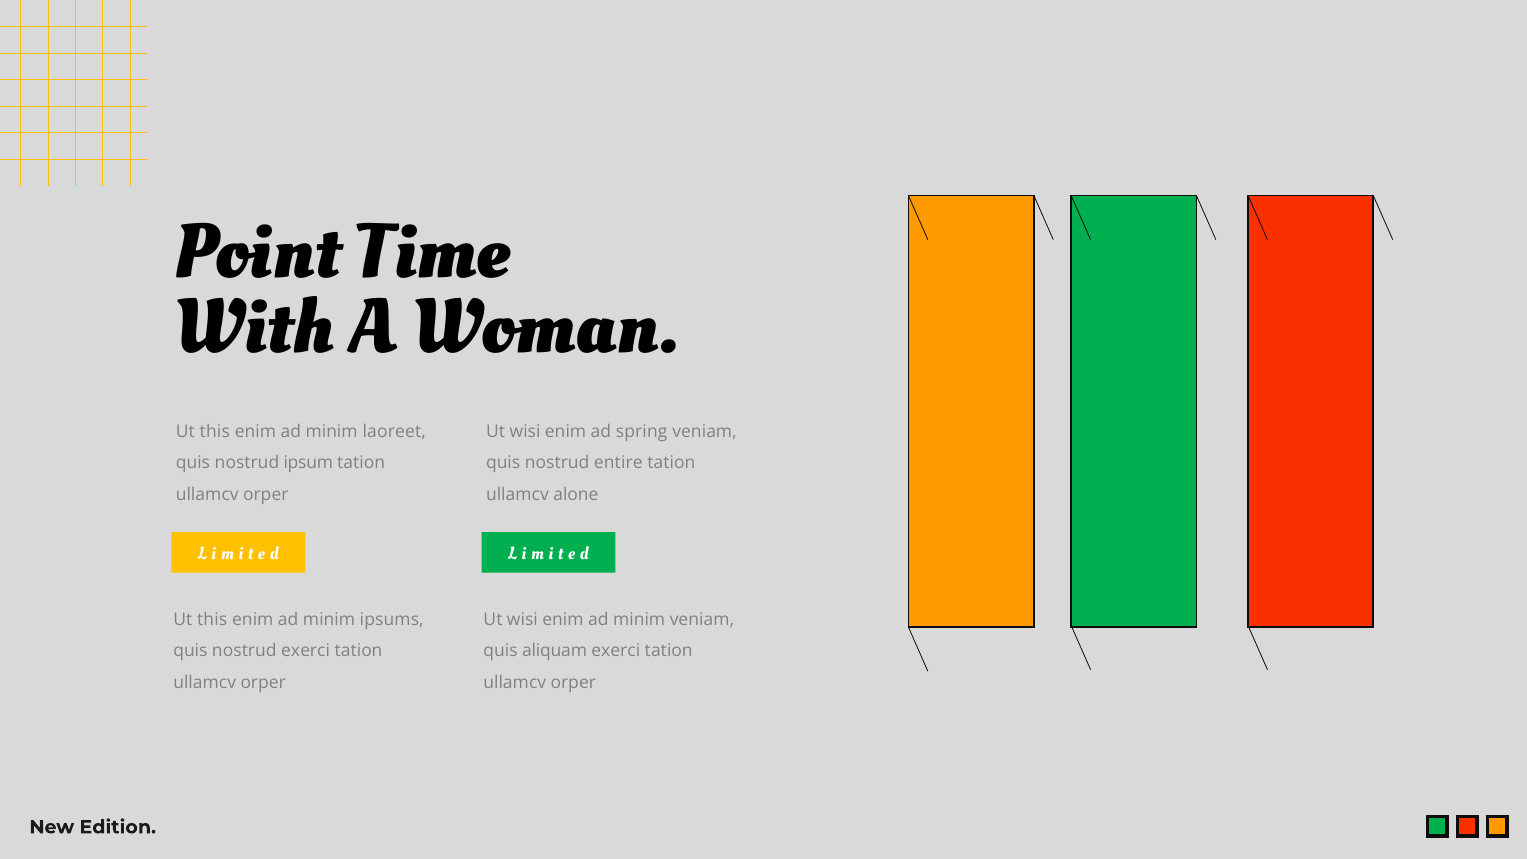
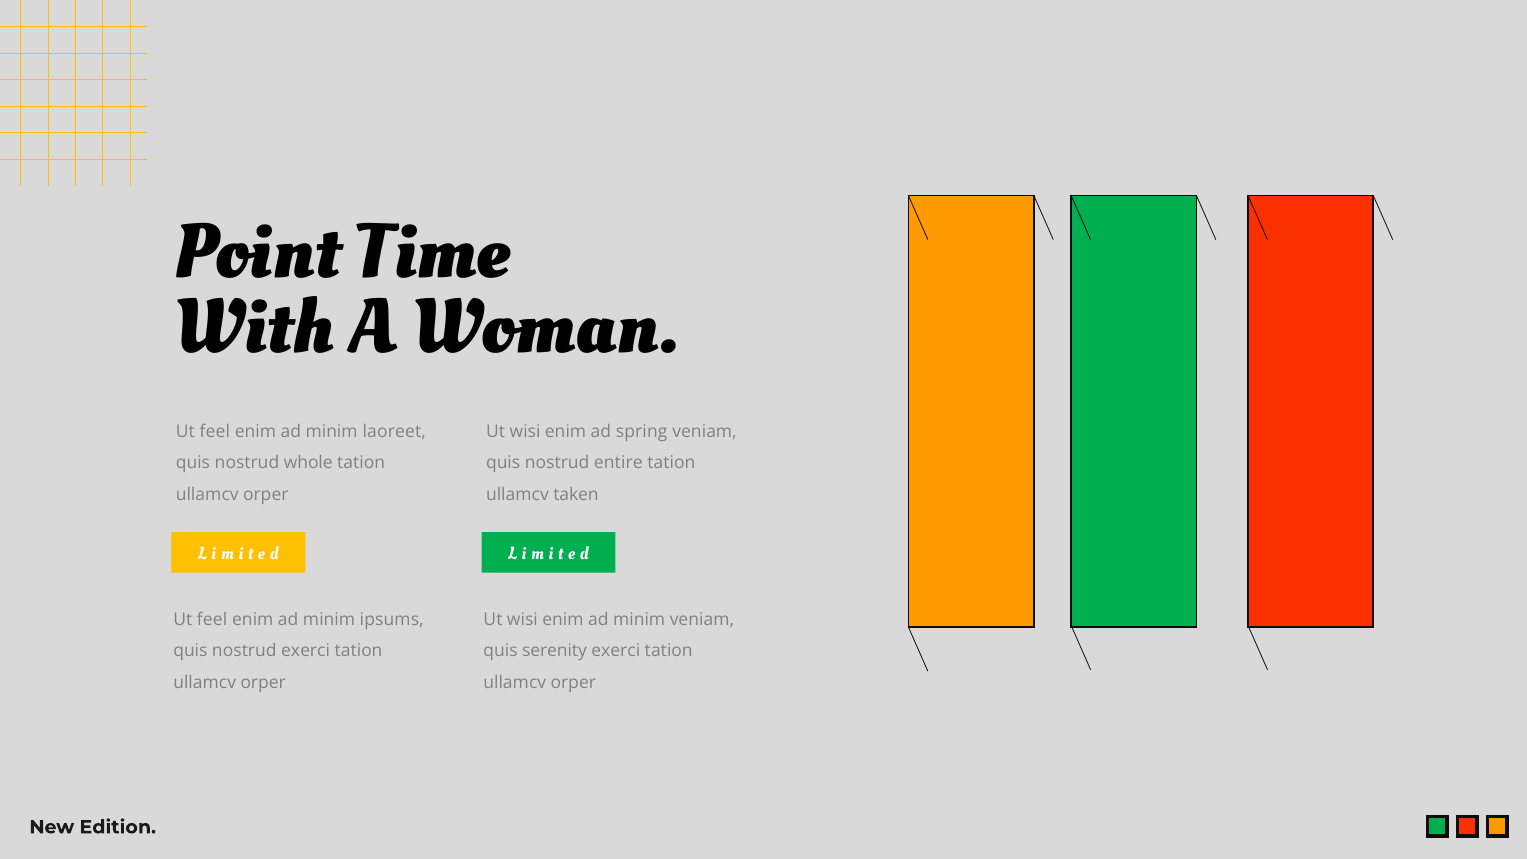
this: this -> feel (215, 431)
ipsum: ipsum -> whole (308, 463)
alone: alone -> taken (576, 494)
this: this -> feel (212, 619)
aliquam: aliquam -> serenity (555, 651)
